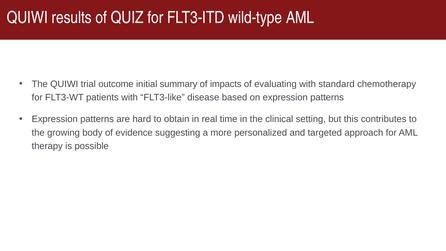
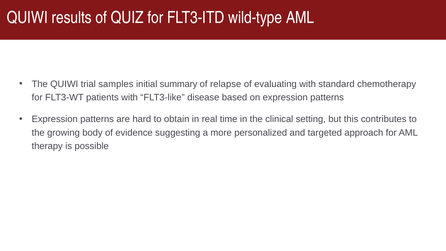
outcome: outcome -> samples (116, 84)
impacts: impacts -> relapse (226, 84)
